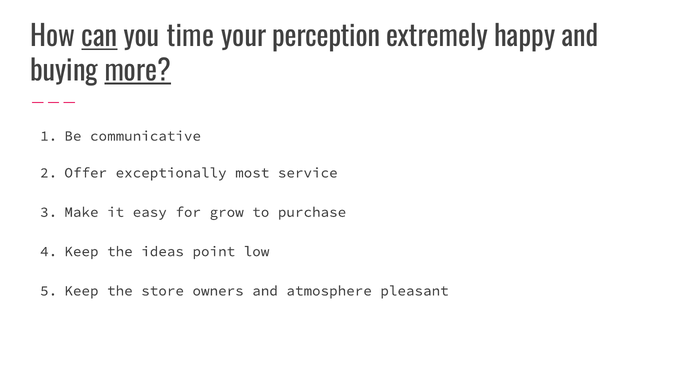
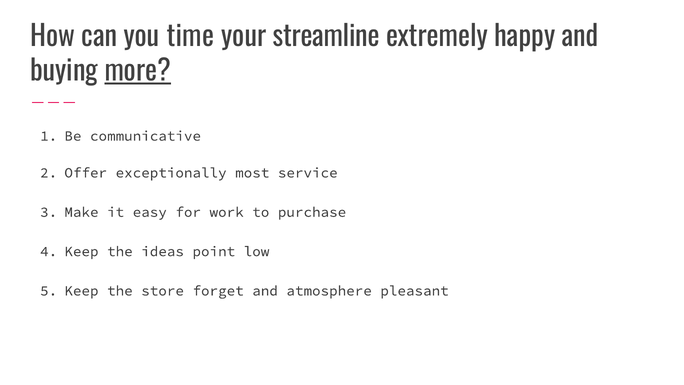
can underline: present -> none (99, 37)
perception: perception -> streamline (326, 37)
grow: grow -> work (227, 212)
owners: owners -> forget (218, 291)
